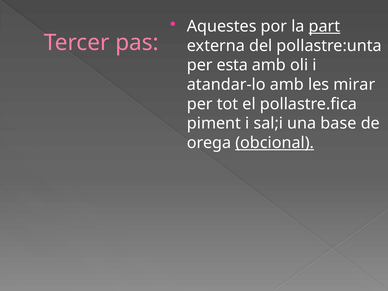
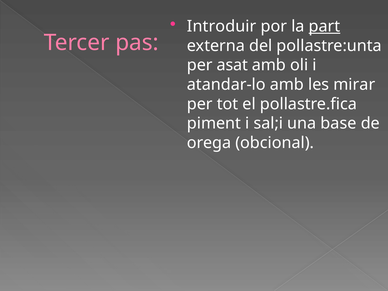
Aquestes: Aquestes -> Introduir (222, 26)
esta: esta -> asat (232, 65)
obcional underline: present -> none (275, 143)
